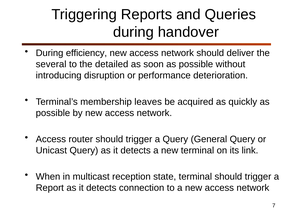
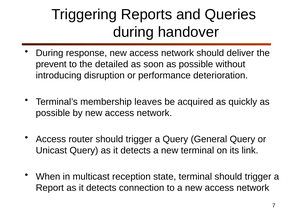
efficiency: efficiency -> response (86, 53)
several: several -> prevent (51, 64)
